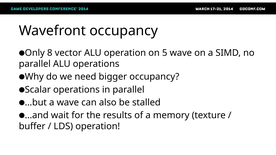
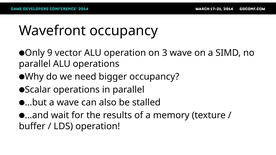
8: 8 -> 9 (50, 53)
5: 5 -> 3 (165, 53)
